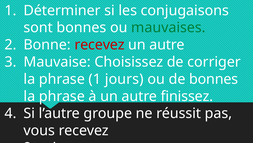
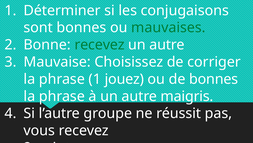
recevez colour: red -> green (100, 45)
jours: jours -> jouez (124, 79)
finissez: finissez -> maigris (187, 96)
